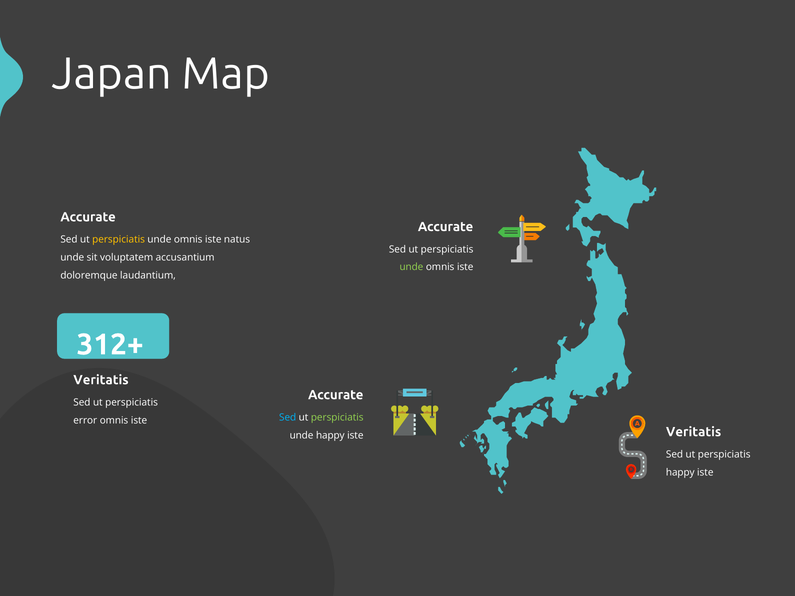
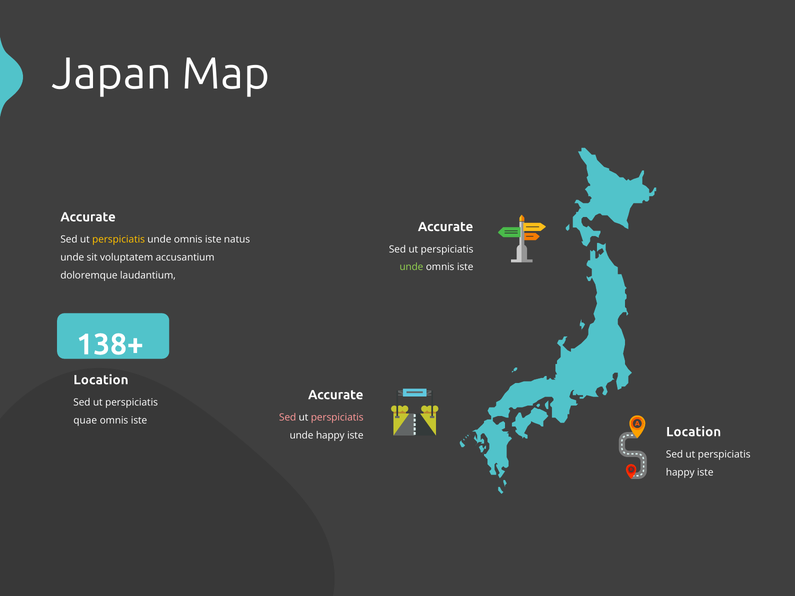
312+: 312+ -> 138+ (110, 345)
Veritatis: Veritatis -> Location (101, 380)
Sed colour: light blue -> pink (288, 418)
perspiciatis colour: light green -> pink (337, 418)
error: error -> quae (85, 421)
Veritatis: Veritatis -> Location (694, 432)
